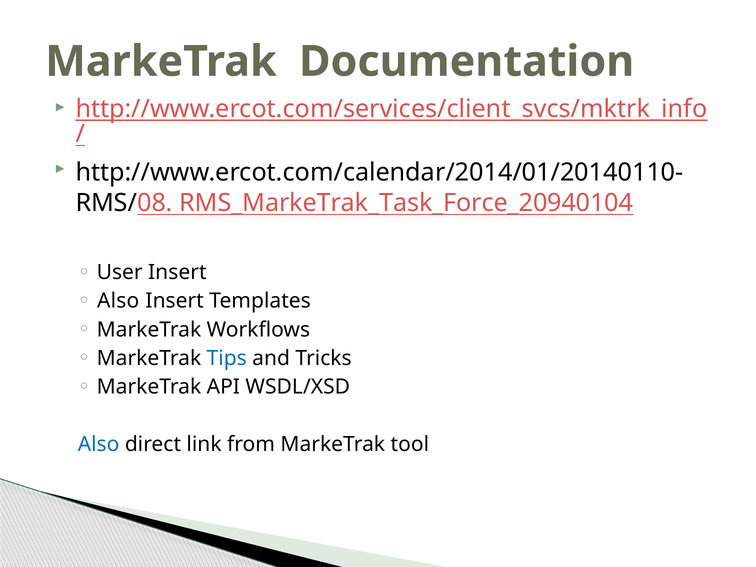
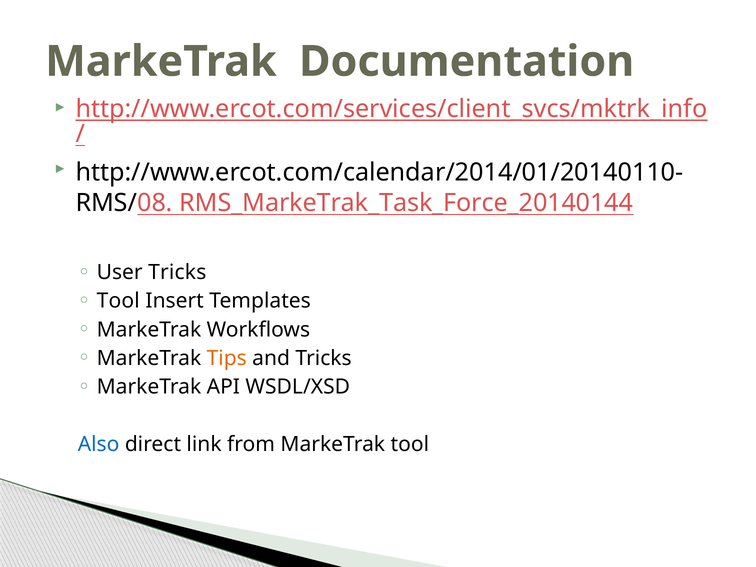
RMS_MarkeTrak_Task_Force_20940104: RMS_MarkeTrak_Task_Force_20940104 -> RMS_MarkeTrak_Task_Force_20140144 (406, 203)
User Insert: Insert -> Tricks (177, 272)
Also: Also -> Tool (118, 301)
Tips colour: blue -> orange (227, 358)
